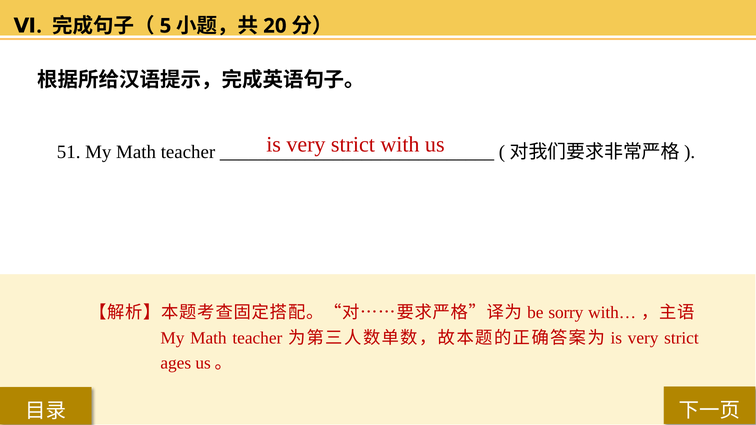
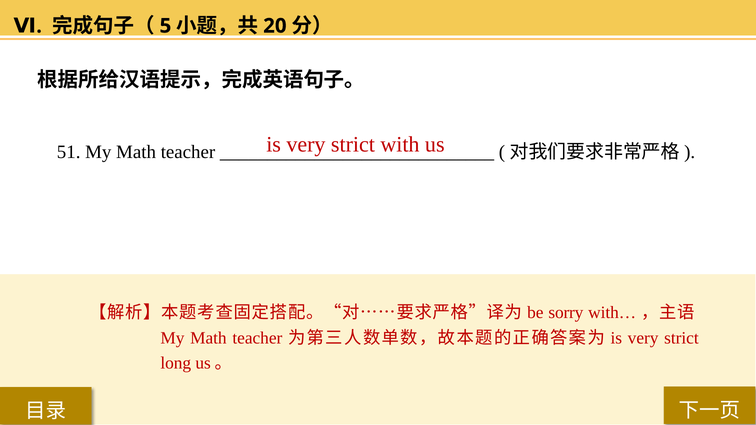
ages: ages -> long (176, 363)
